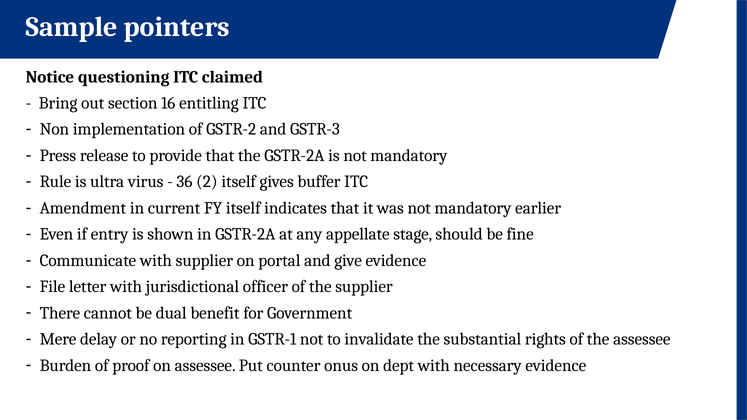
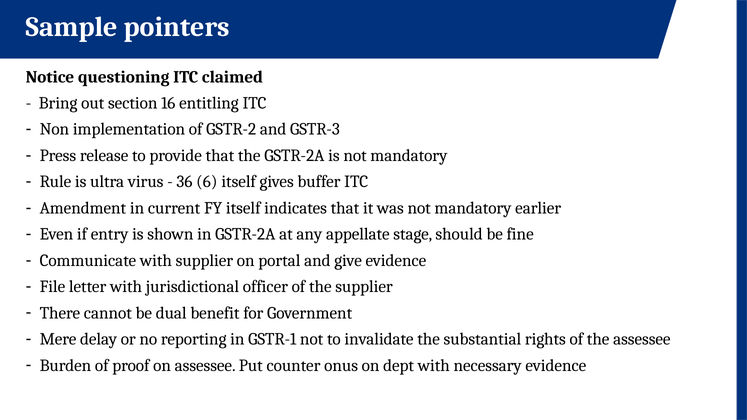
2: 2 -> 6 (207, 182)
